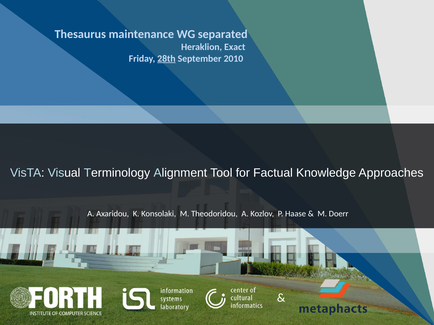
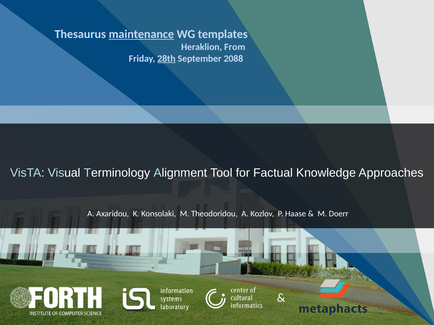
maintenance underline: none -> present (141, 34)
separated: separated -> templates (223, 34)
Exact: Exact -> From (235, 47)
2010: 2010 -> 2088 (233, 59)
